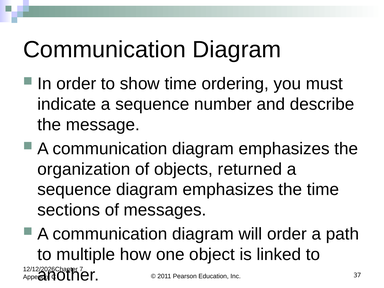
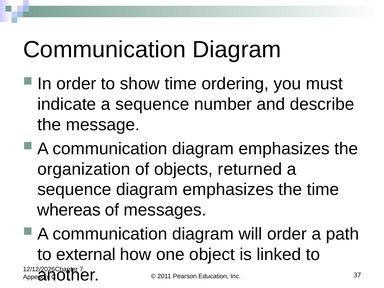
sections: sections -> whereas (69, 210)
multiple: multiple -> external (86, 254)
